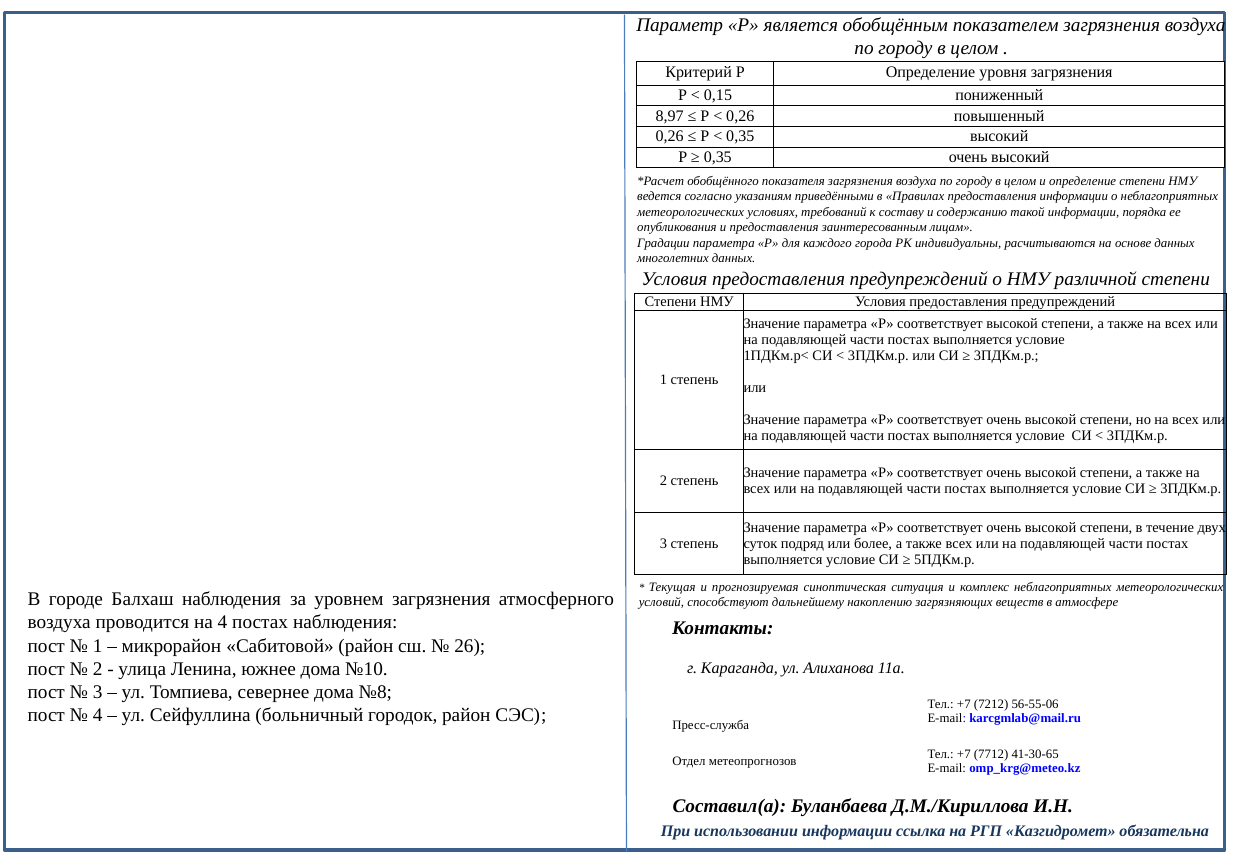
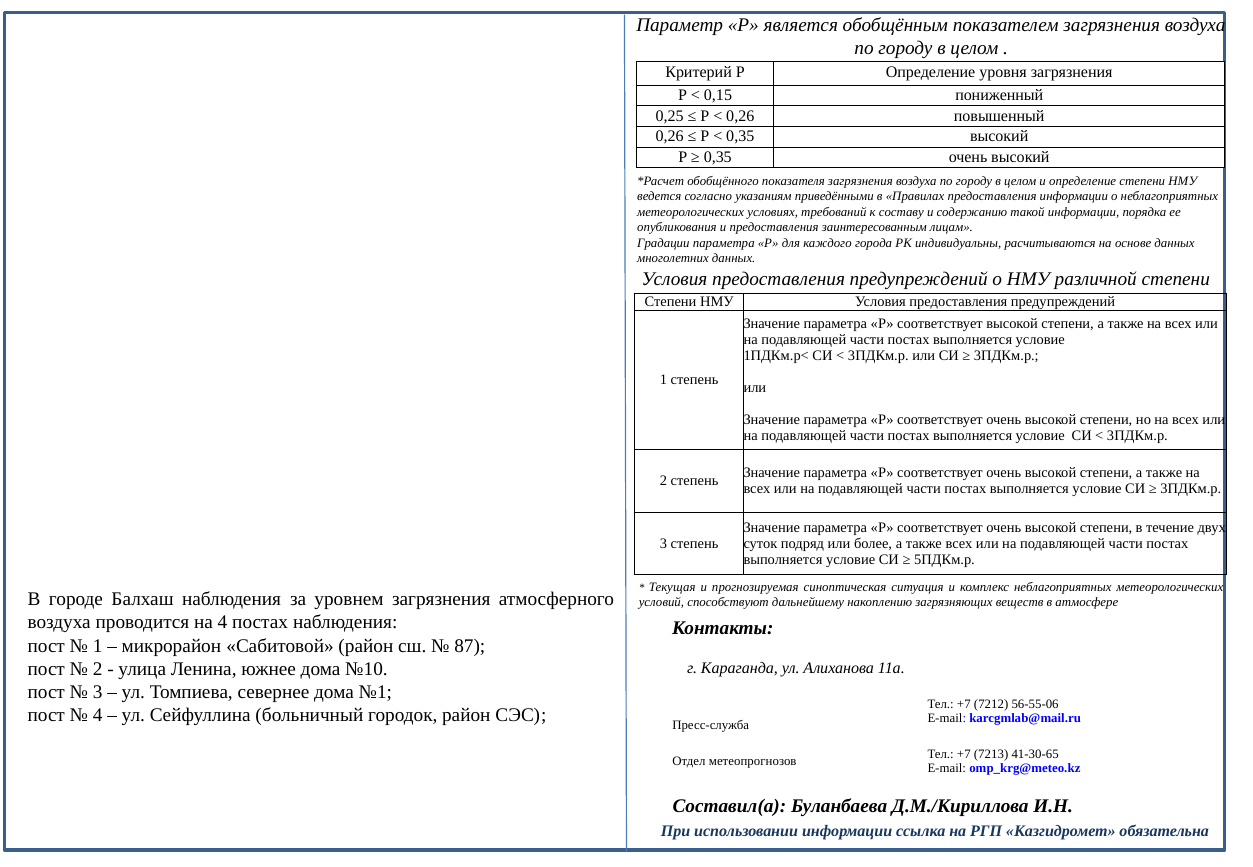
8,97: 8,97 -> 0,25 (670, 116)
26: 26 -> 87 (470, 646)
№8: №8 -> №1 (375, 692)
7712: 7712 -> 7213 (991, 754)
